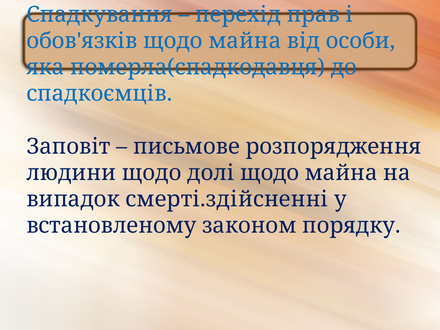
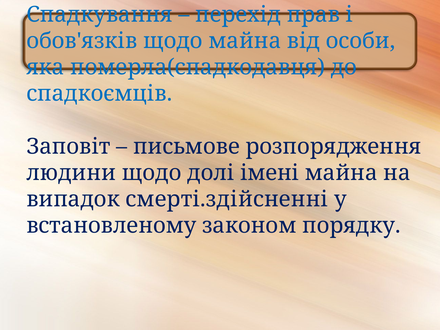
долі щодо: щодо -> імені (270, 173)
